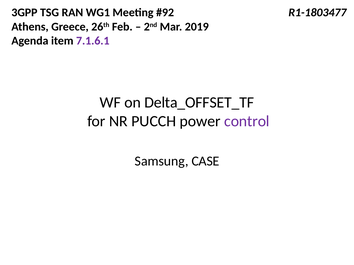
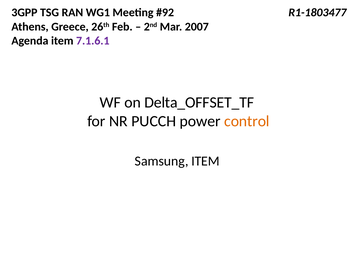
2019: 2019 -> 2007 (197, 27)
control colour: purple -> orange (247, 121)
Samsung CASE: CASE -> ITEM (205, 161)
